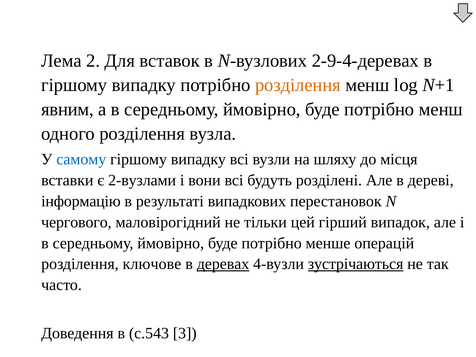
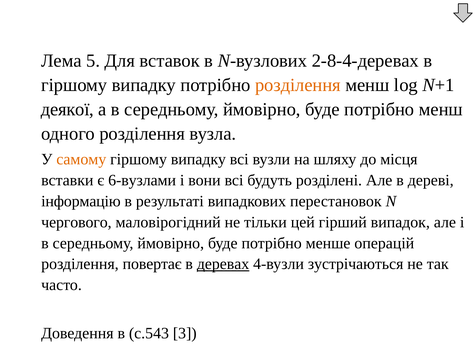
2: 2 -> 5 (93, 61)
2-9-4-деревах: 2-9-4-деревах -> 2-8-4-деревах (365, 61)
явним: явним -> деякої (67, 109)
самому colour: blue -> orange (81, 159)
2-вузлами: 2-вузлами -> 6-вузлами (142, 180)
ключове: ключове -> повертає (152, 264)
зустрічаються underline: present -> none (356, 264)
